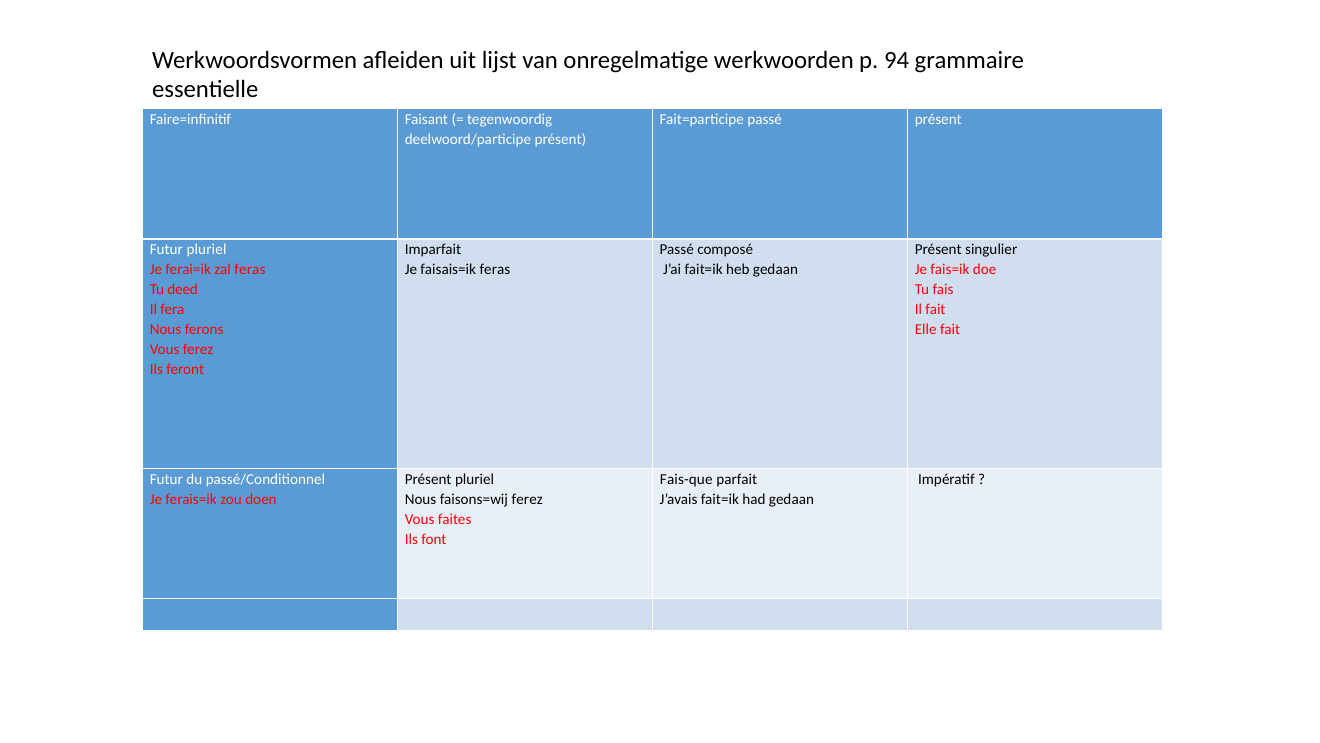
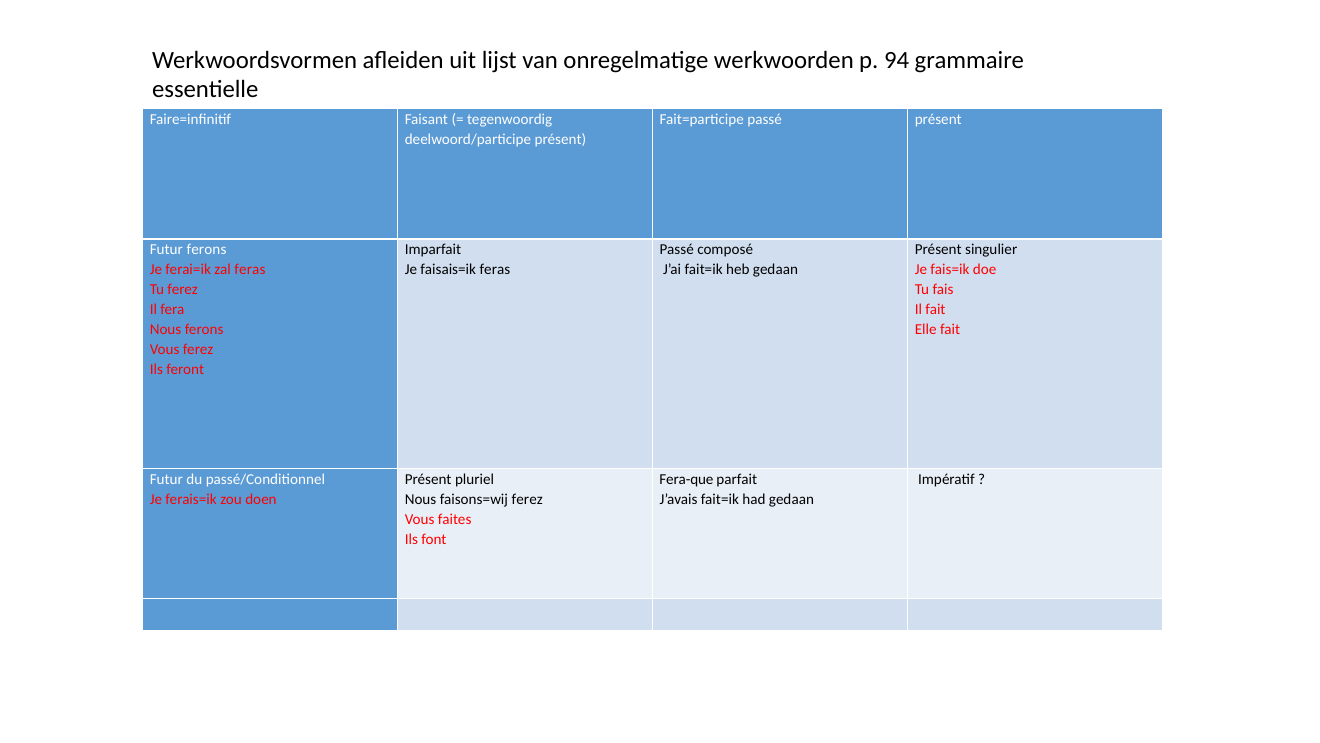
Futur pluriel: pluriel -> ferons (207, 250)
Tu deed: deed -> ferez (183, 290)
Fais-que: Fais-que -> Fera-que (686, 479)
